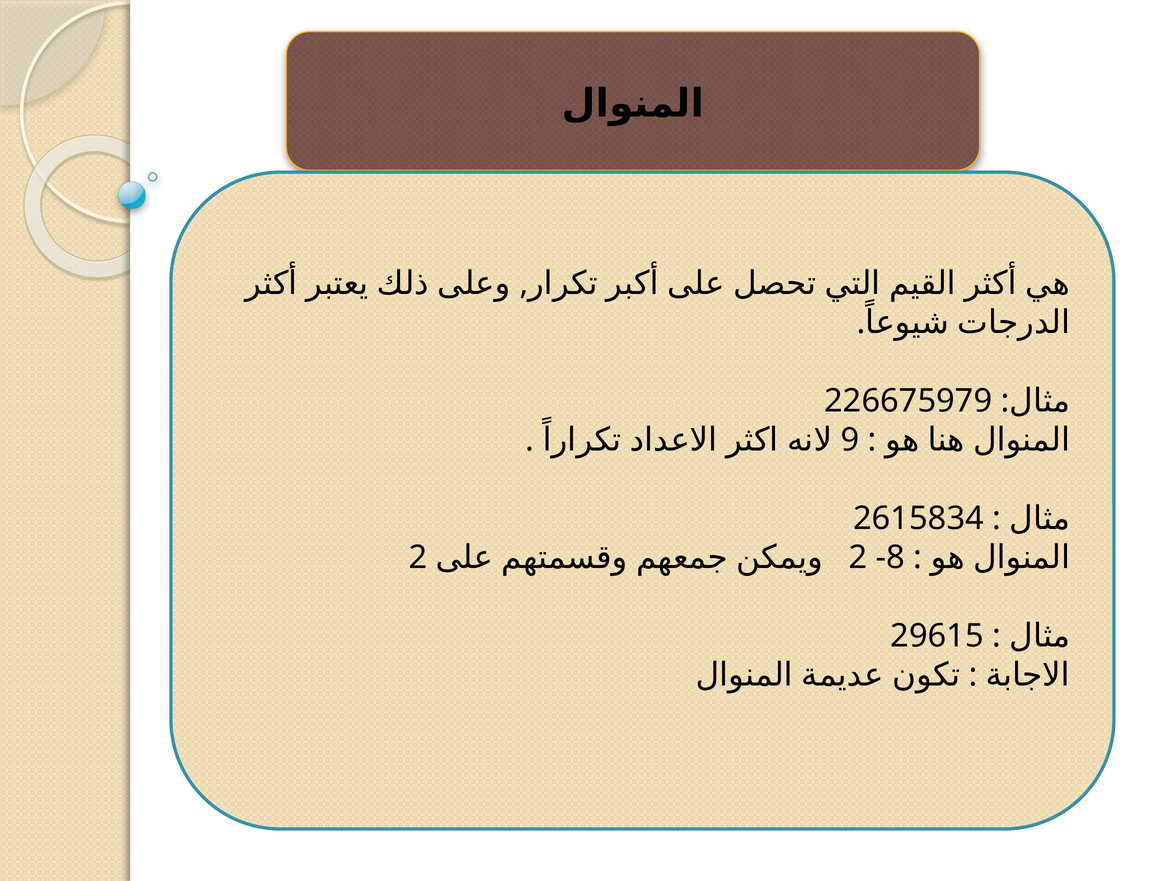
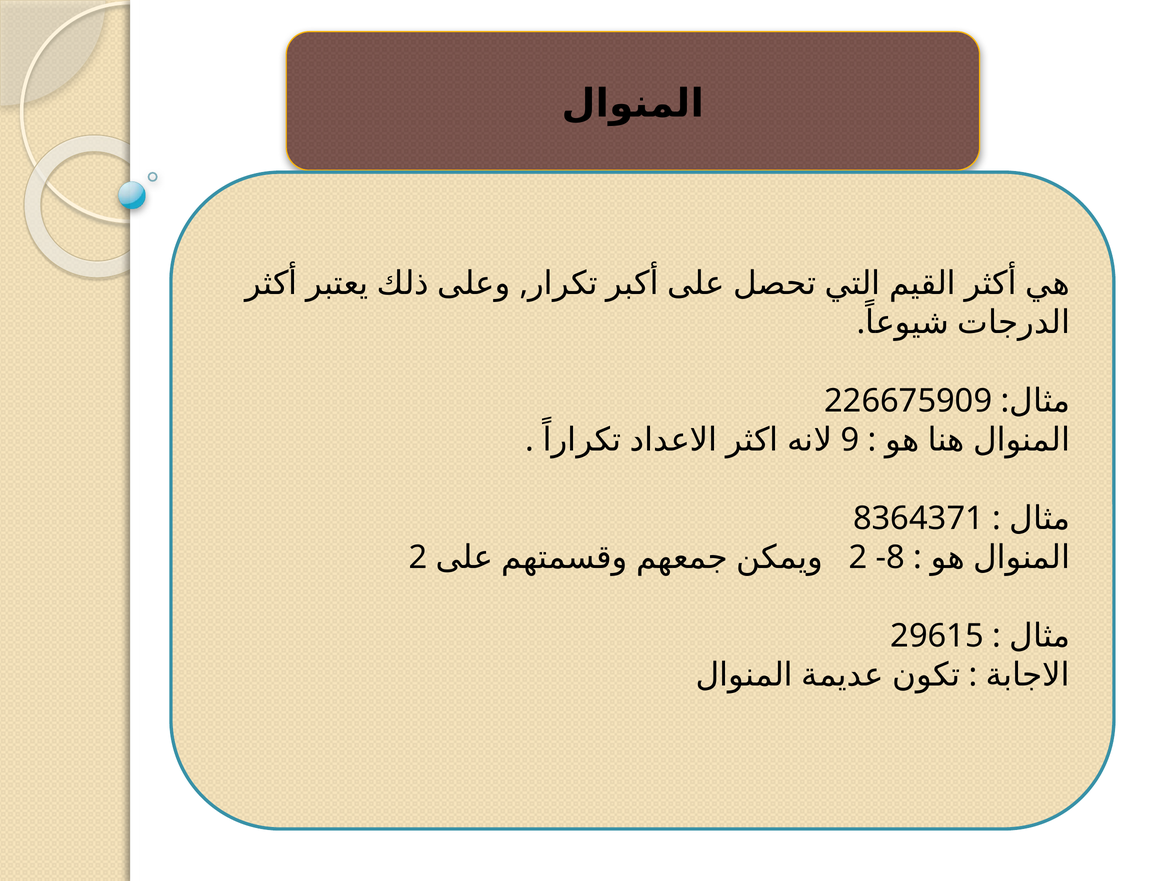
226675979: 226675979 -> 226675909 (908, 401)
2615834: 2615834 -> 8364371 (918, 518)
